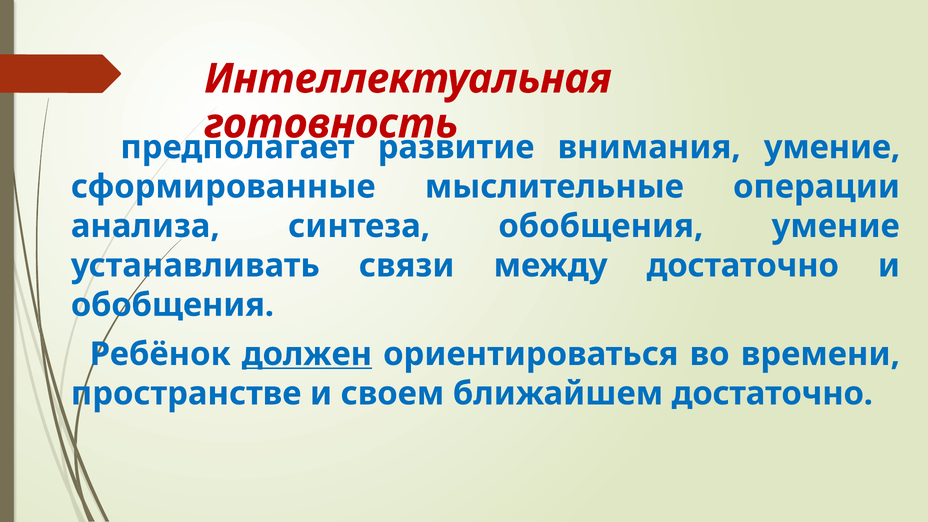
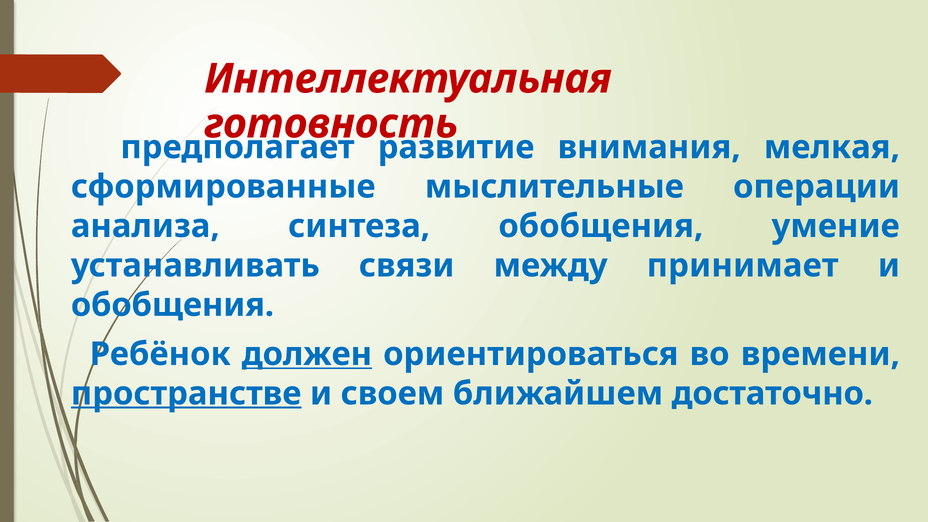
внимания умение: умение -> мелкая (832, 147)
между достаточно: достаточно -> принимает (743, 266)
пространстве underline: none -> present (186, 394)
